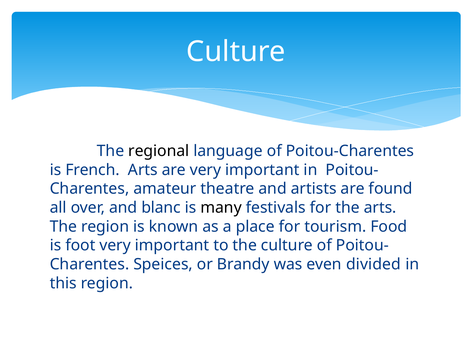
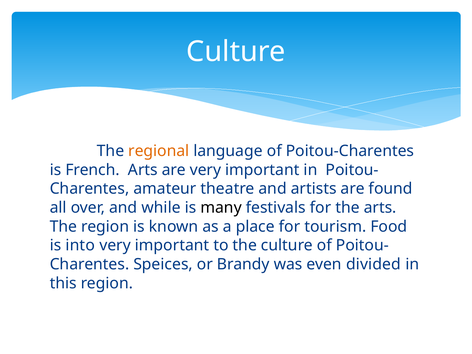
regional colour: black -> orange (159, 151)
blanc: blanc -> while (161, 208)
foot: foot -> into (80, 245)
